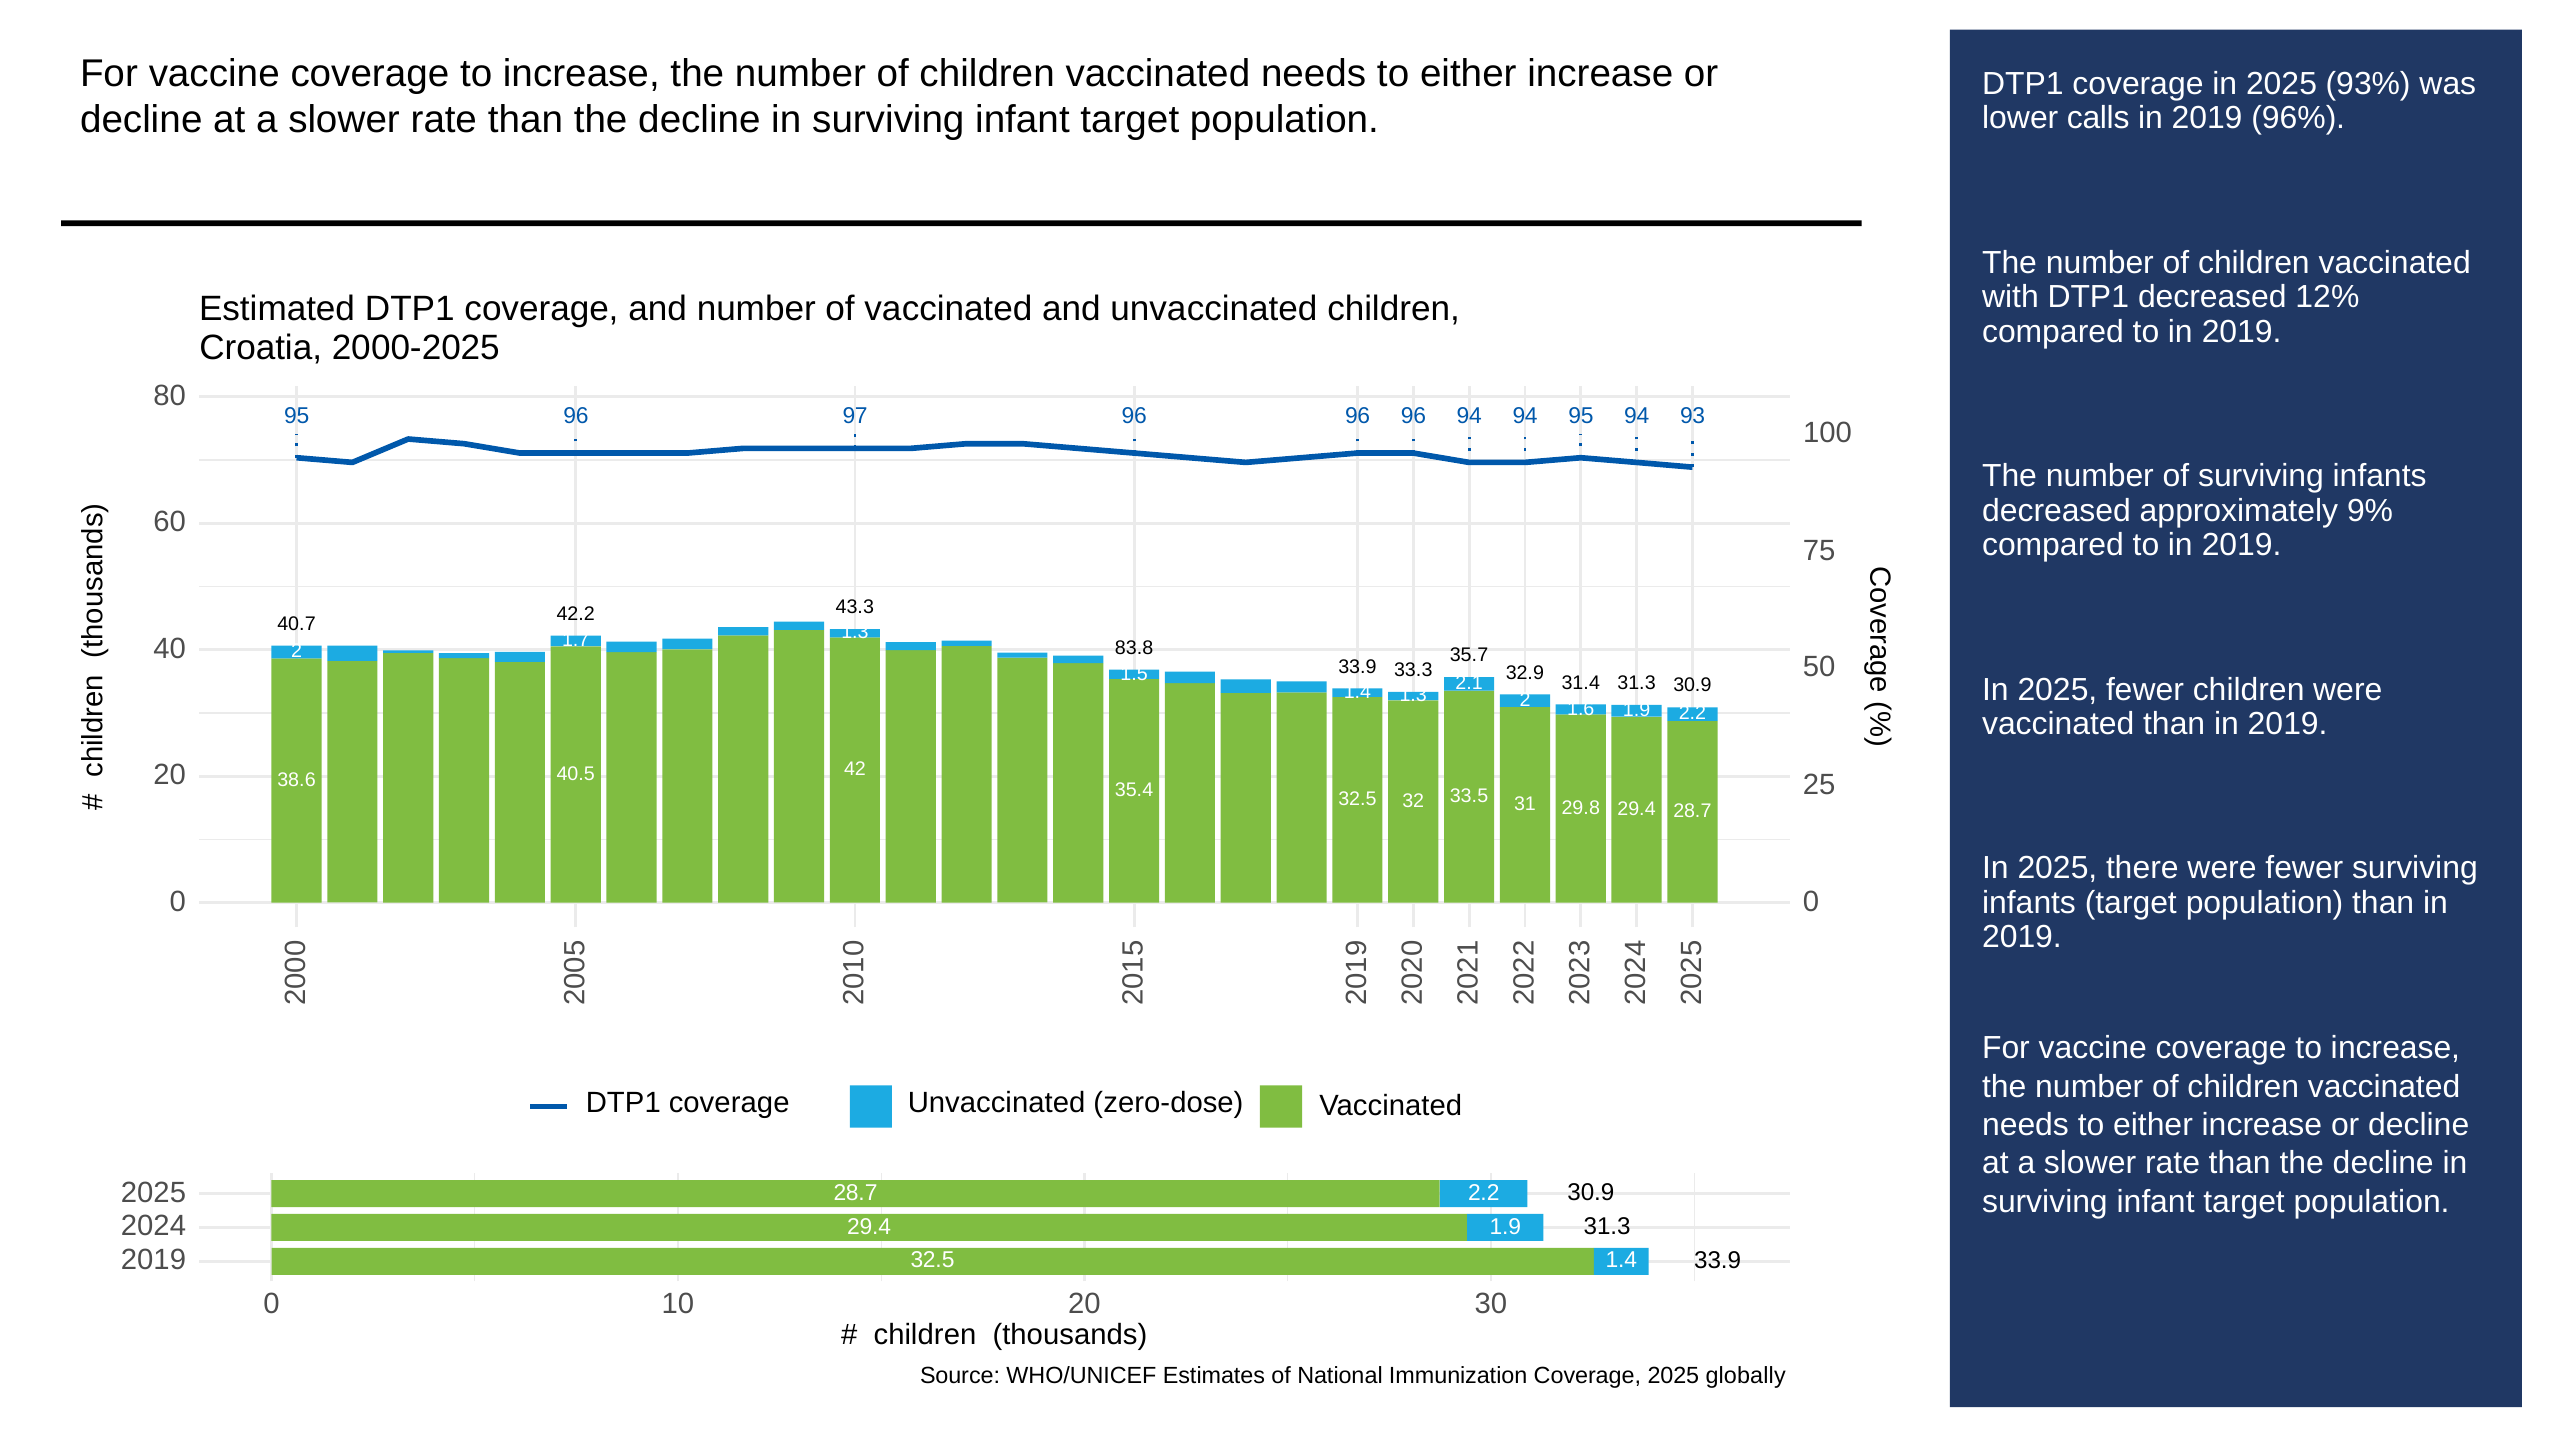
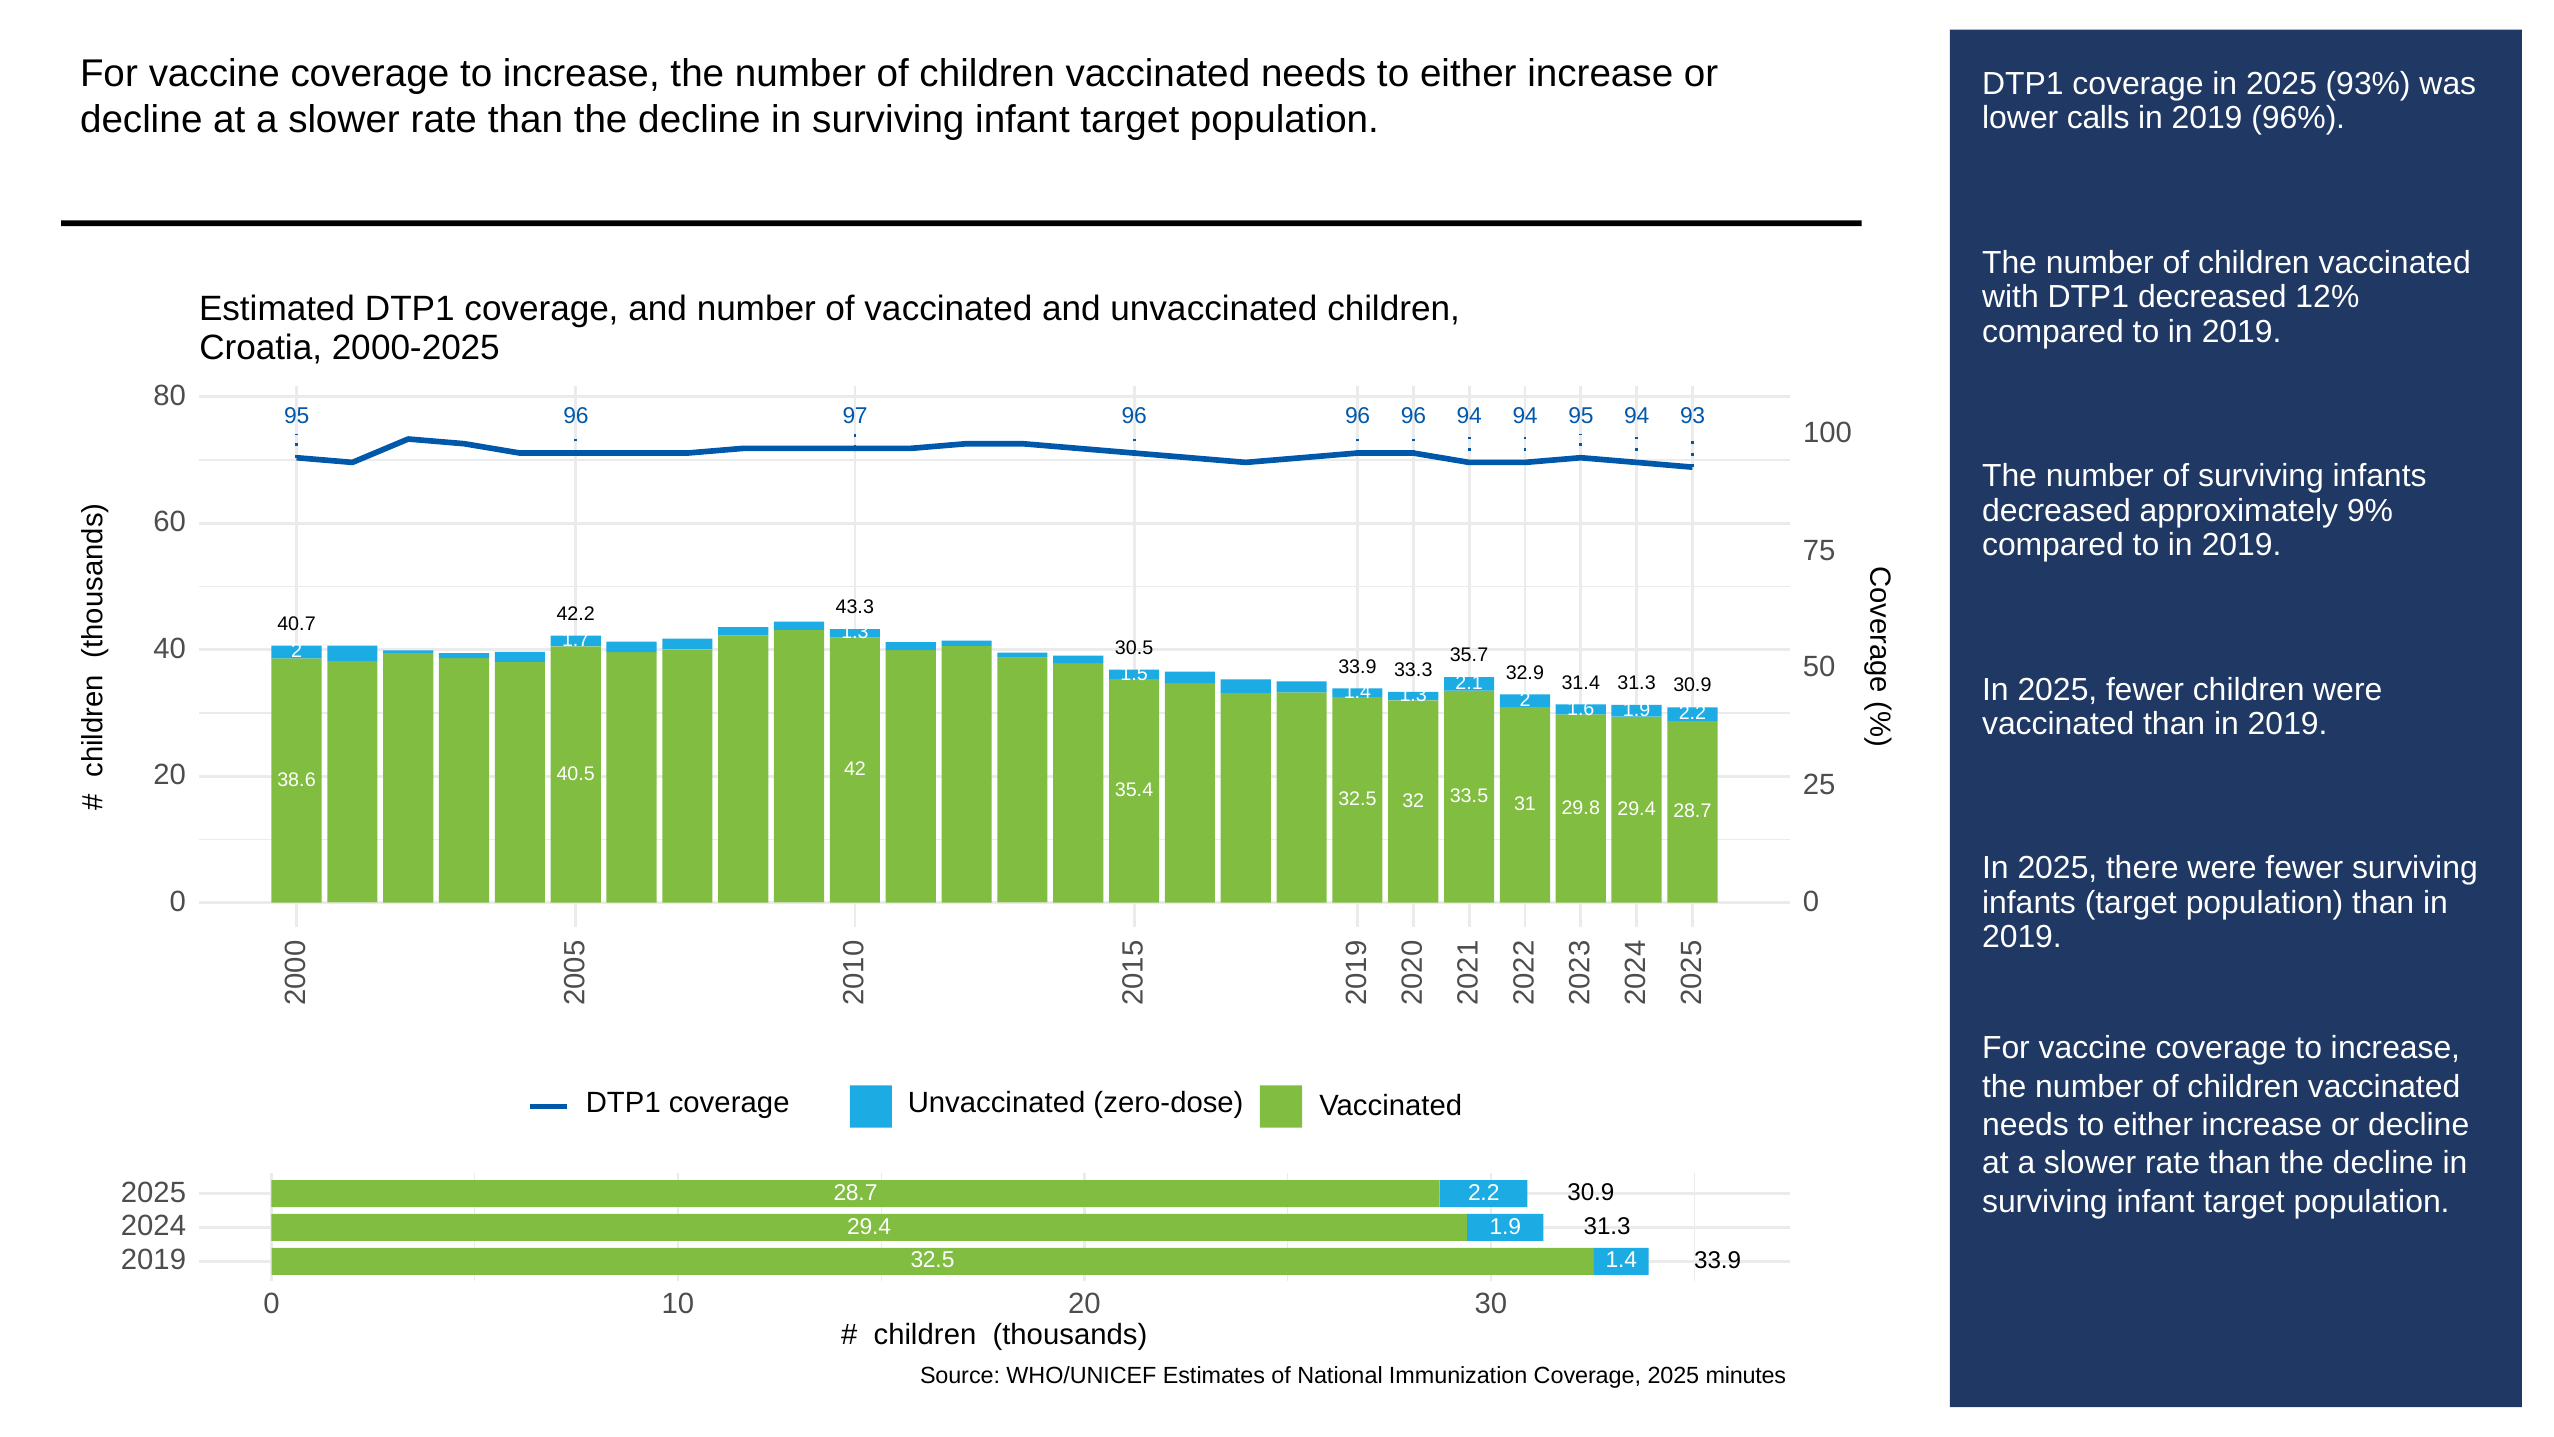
83.8: 83.8 -> 30.5 (1134, 648)
globally: globally -> minutes (1746, 1375)
